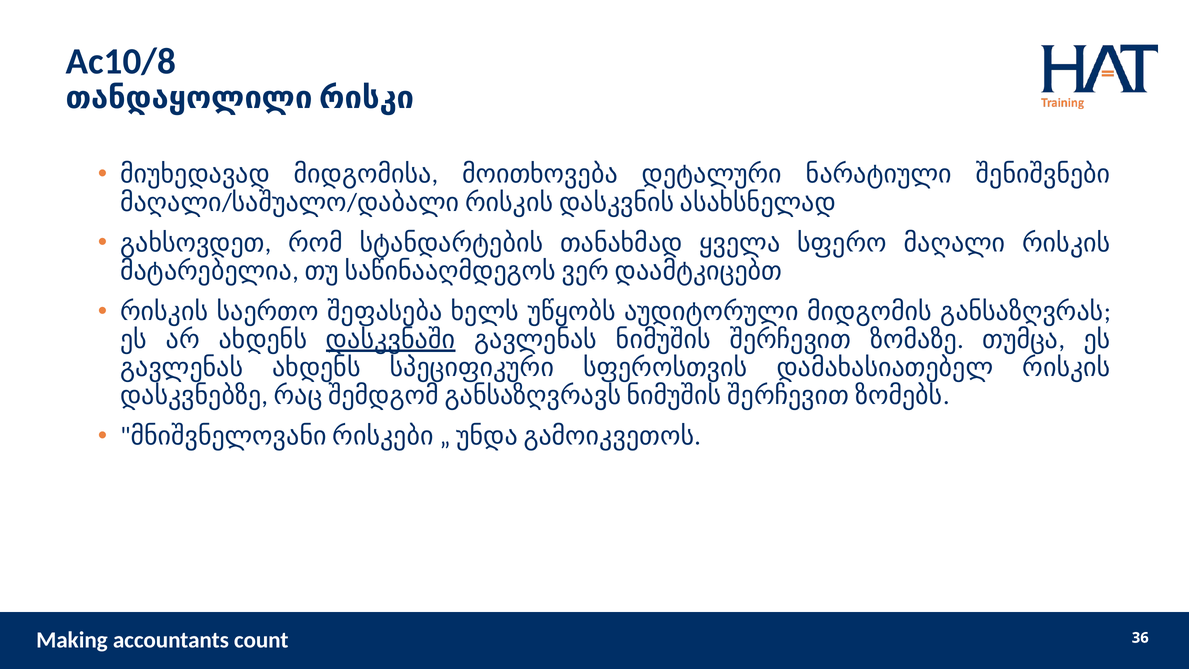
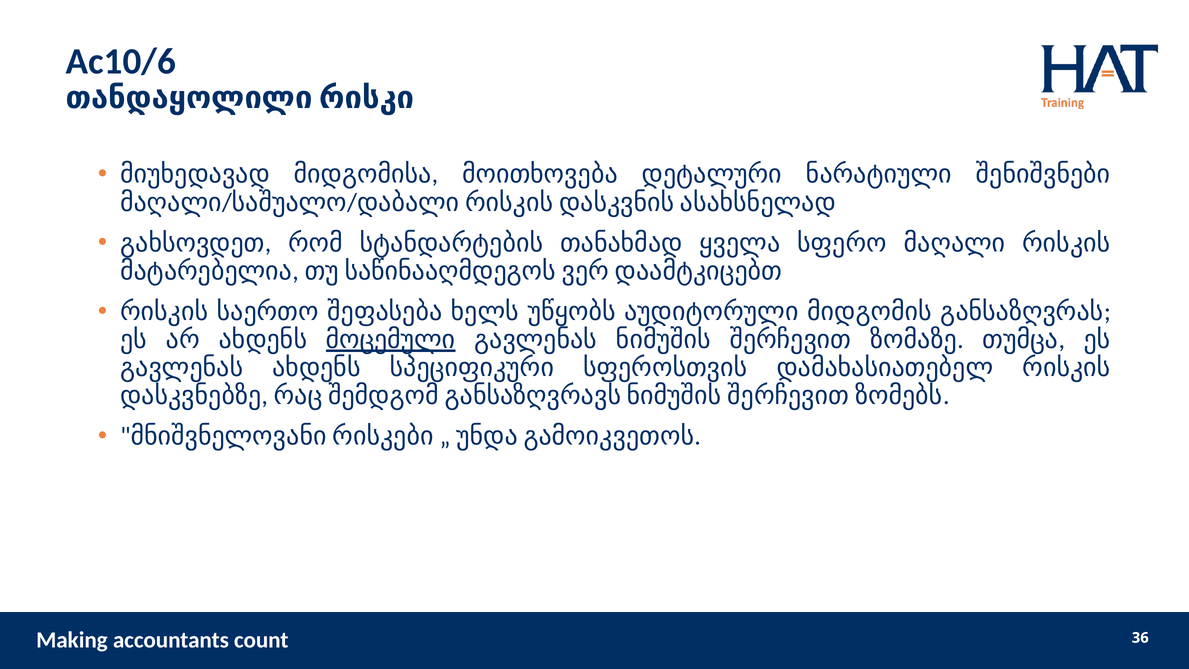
Ac10/8: Ac10/8 -> Ac10/6 (121, 61)
დასკვნაში: დასკვნაში -> მოცემული (391, 340)
